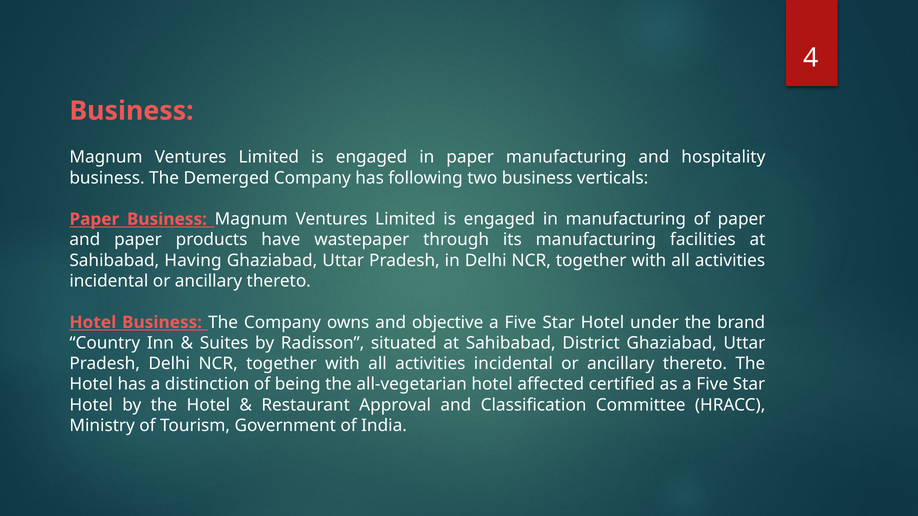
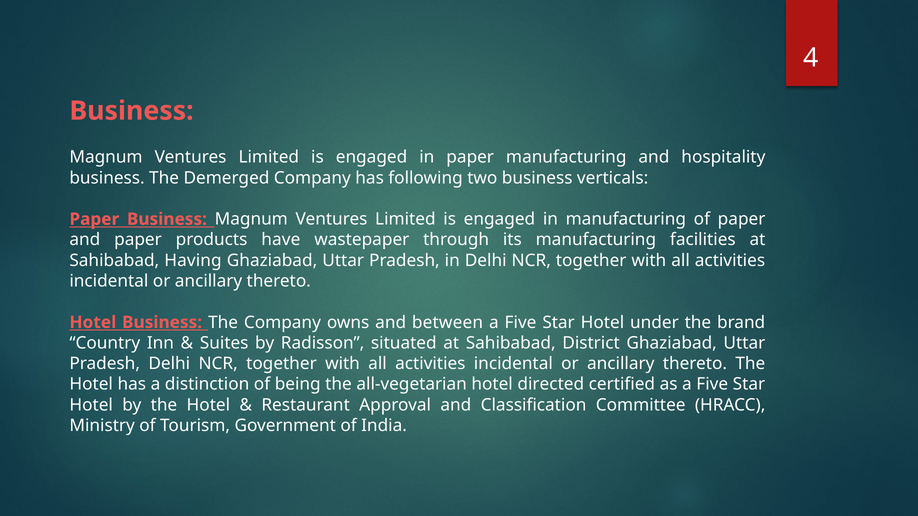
objective: objective -> between (448, 323)
affected: affected -> directed (551, 385)
